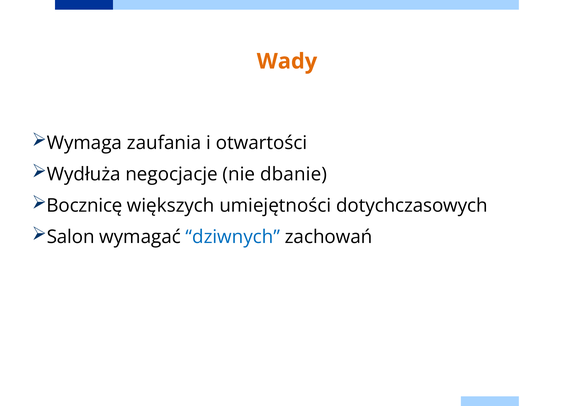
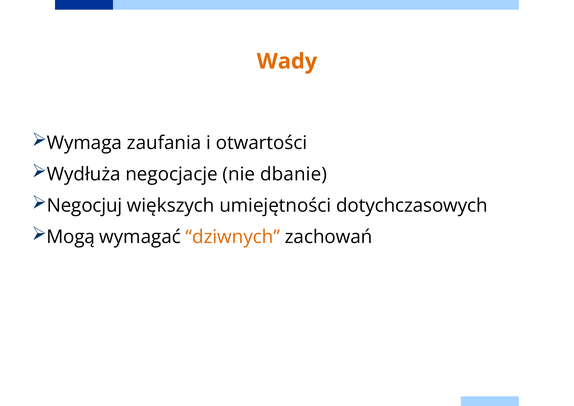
Bocznicę: Bocznicę -> Negocjuj (85, 206)
Salon: Salon -> Mogą (71, 237)
dziwnych colour: blue -> orange (233, 237)
